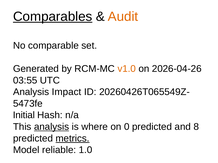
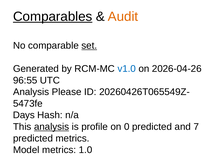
set underline: none -> present (89, 46)
v1.0 colour: orange -> blue (127, 69)
03:55: 03:55 -> 96:55 (25, 81)
Impact: Impact -> Please (67, 92)
Initial: Initial -> Days (24, 115)
where: where -> profile (95, 127)
8: 8 -> 7 (196, 127)
metrics underline: present -> none (73, 139)
Model reliable: reliable -> metrics (59, 150)
